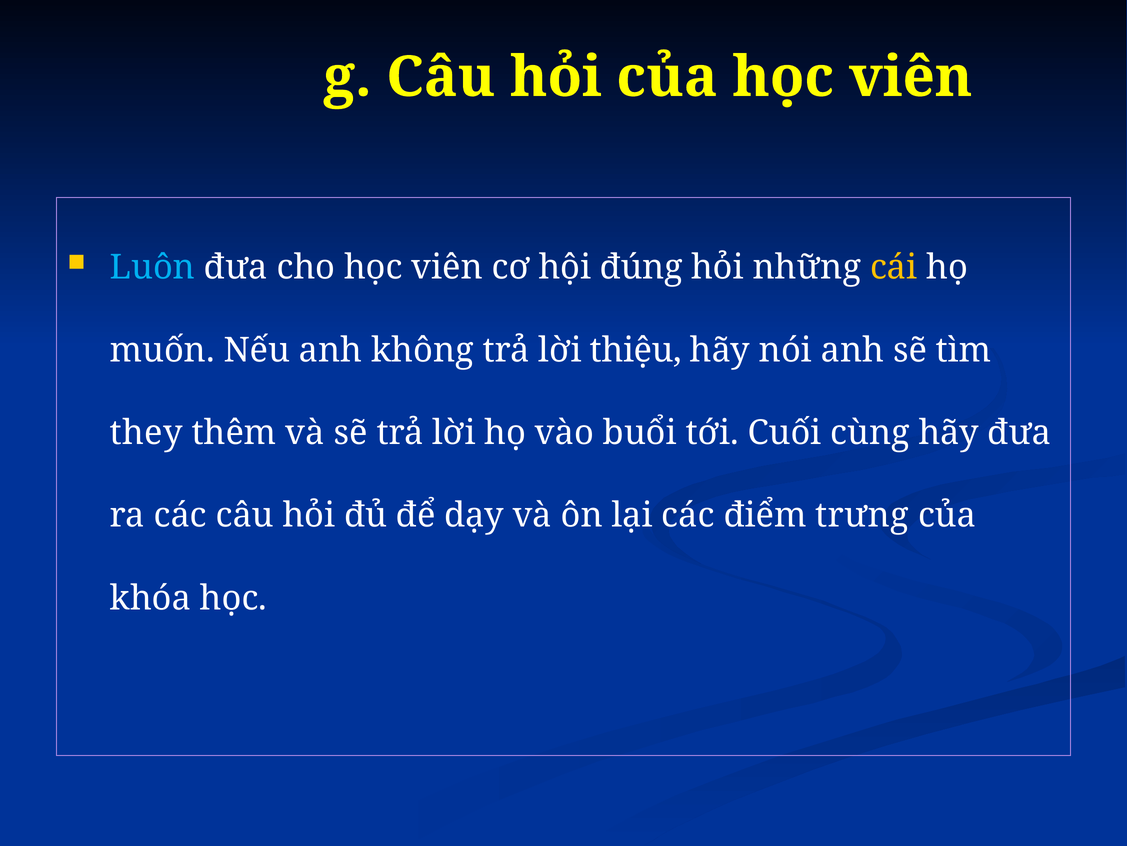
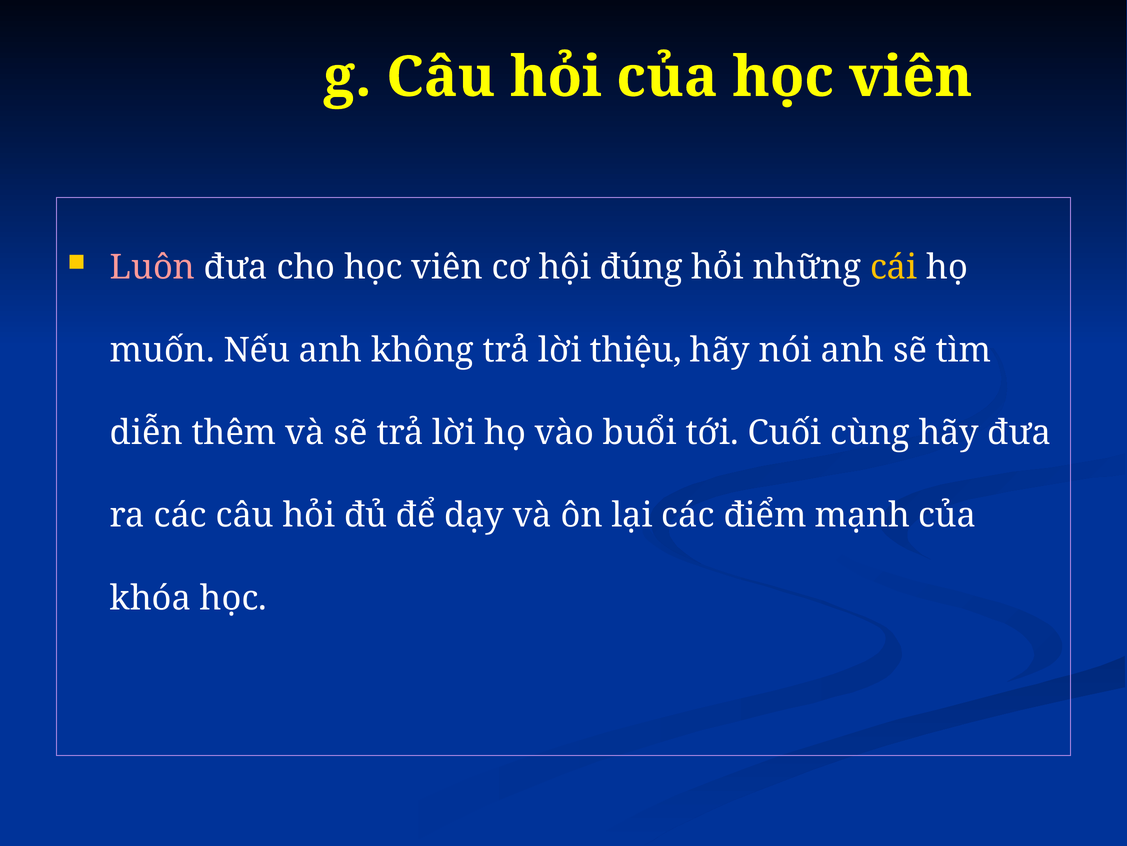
Luôn colour: light blue -> pink (152, 267)
they: they -> diễn (146, 432)
trưng: trưng -> mạnh (862, 515)
